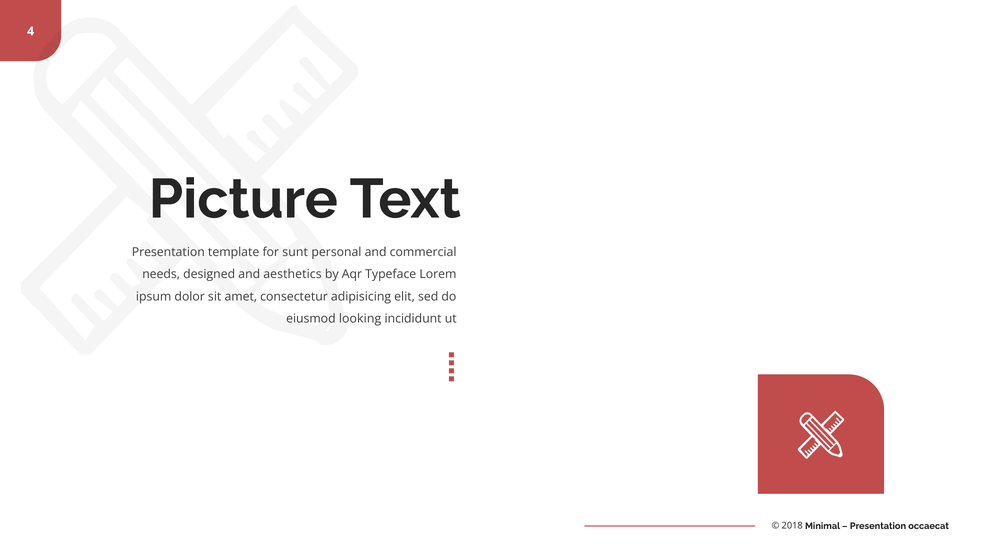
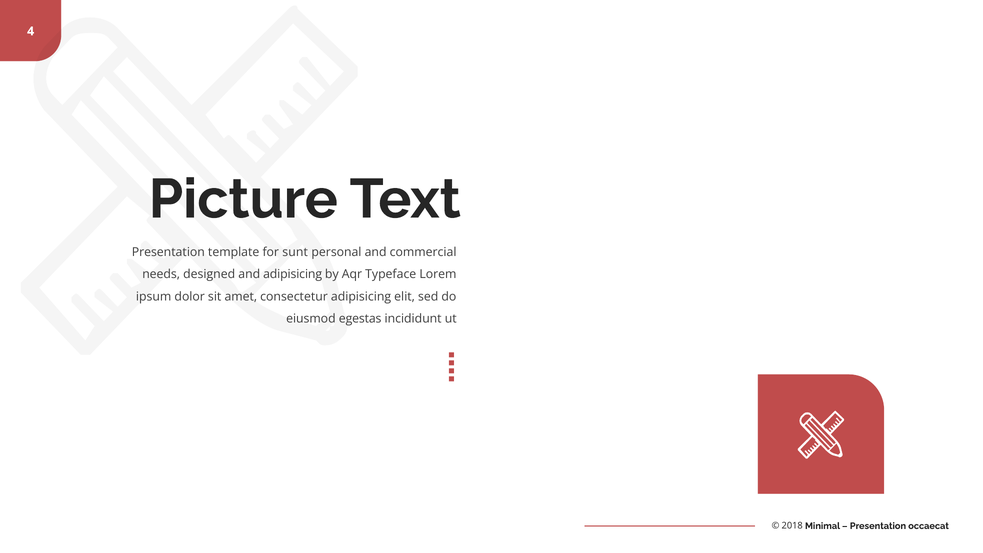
and aesthetics: aesthetics -> adipisicing (293, 274)
looking: looking -> egestas (360, 319)
